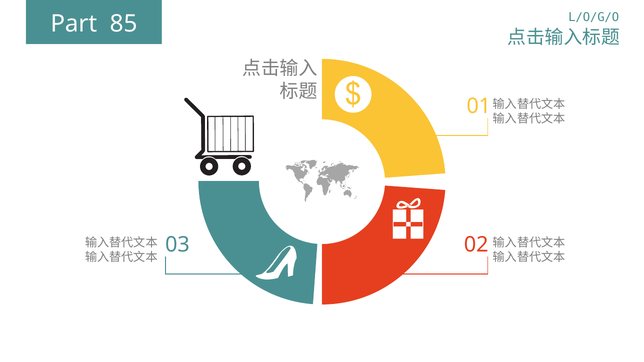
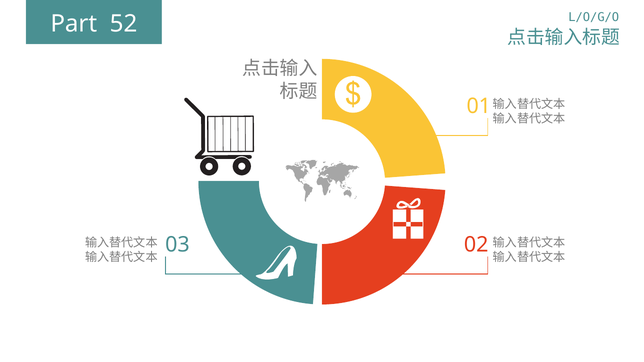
85: 85 -> 52 (124, 24)
